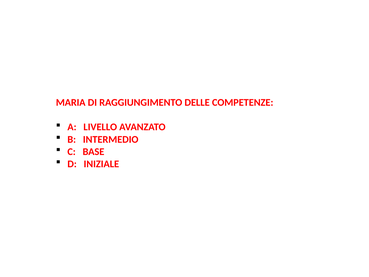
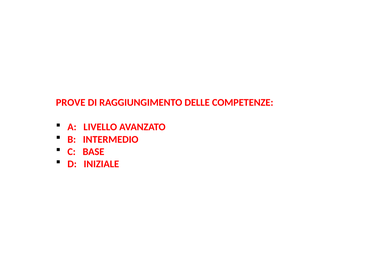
MARIA: MARIA -> PROVE (71, 102)
